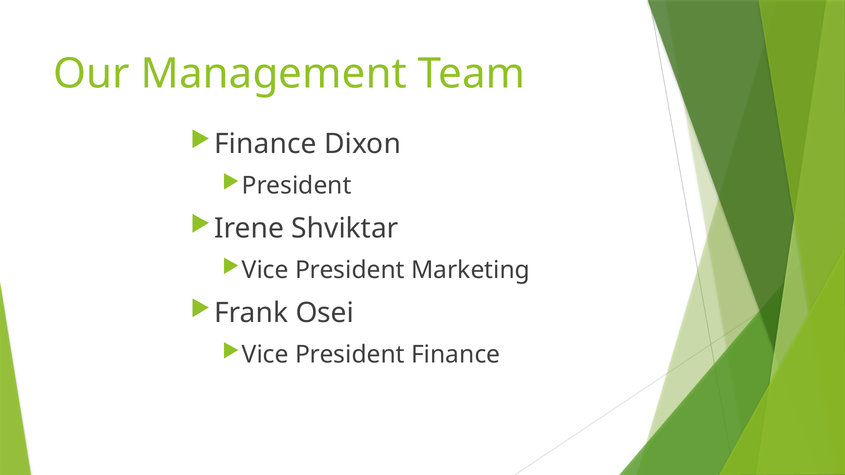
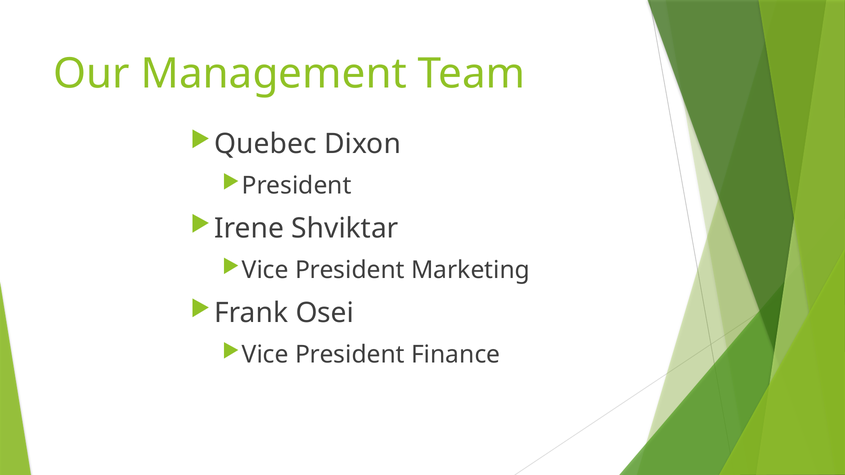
Finance: Finance -> Quebec (266, 144)
